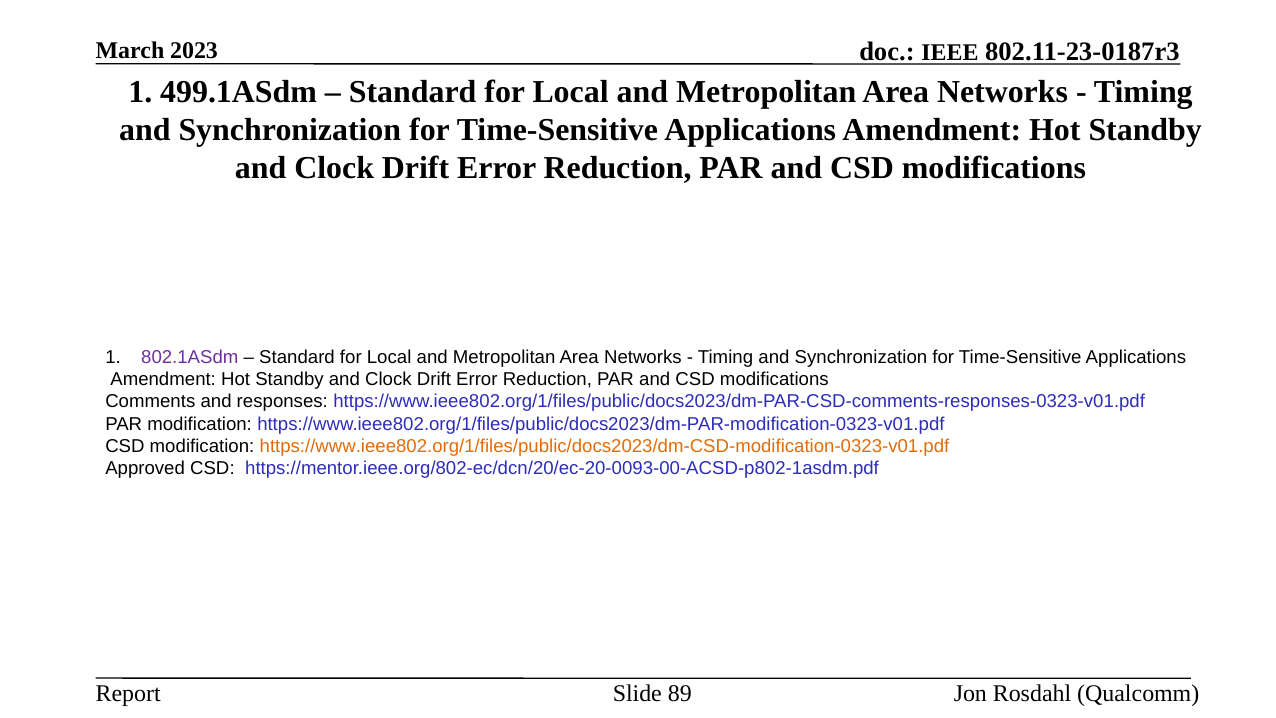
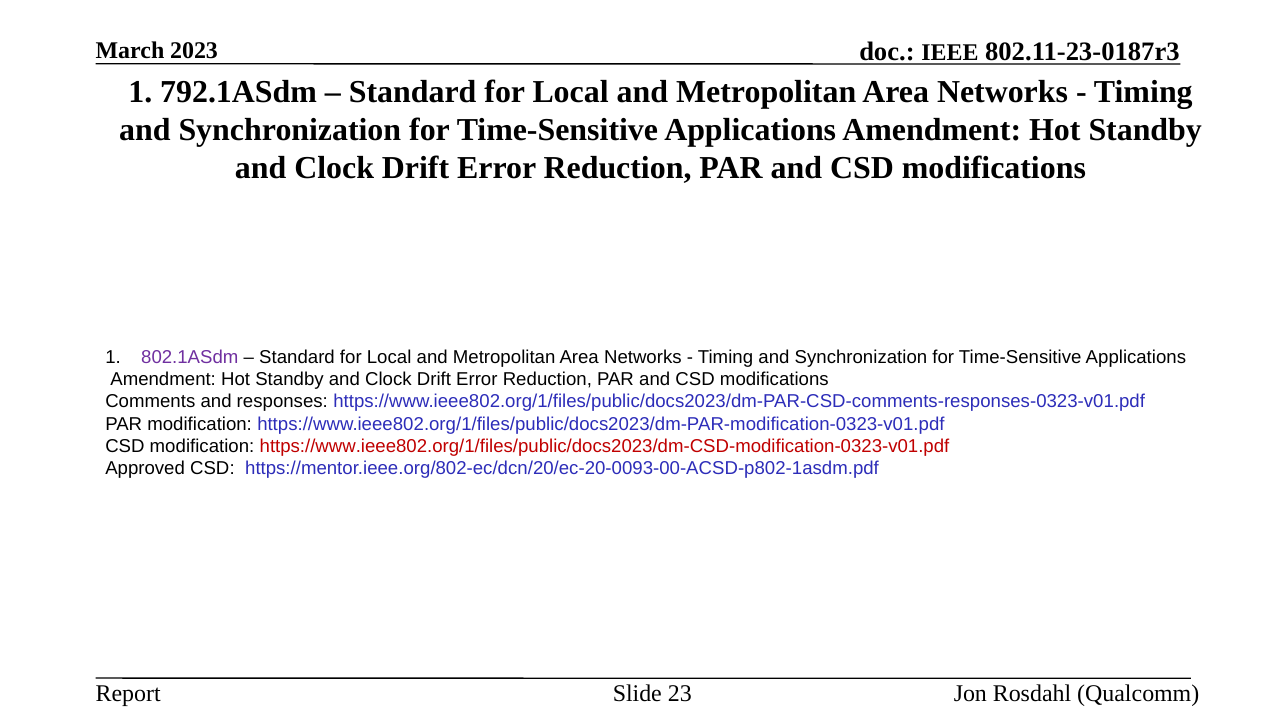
499.1ASdm: 499.1ASdm -> 792.1ASdm (239, 91)
https://www.ieee802.org/1/files/public/docs2023/dm-CSD-modification-0323-v01.pdf colour: orange -> red (605, 446)
89: 89 -> 23 (680, 694)
